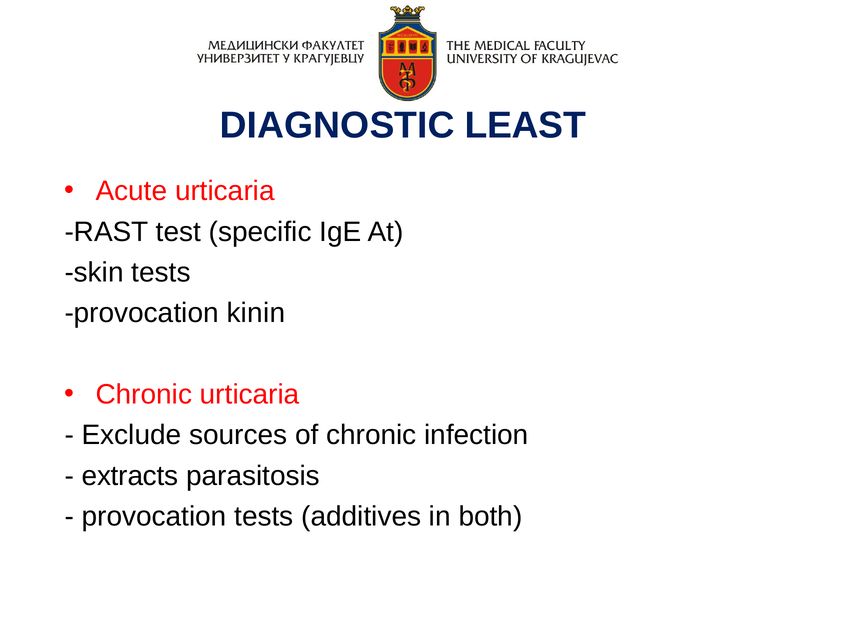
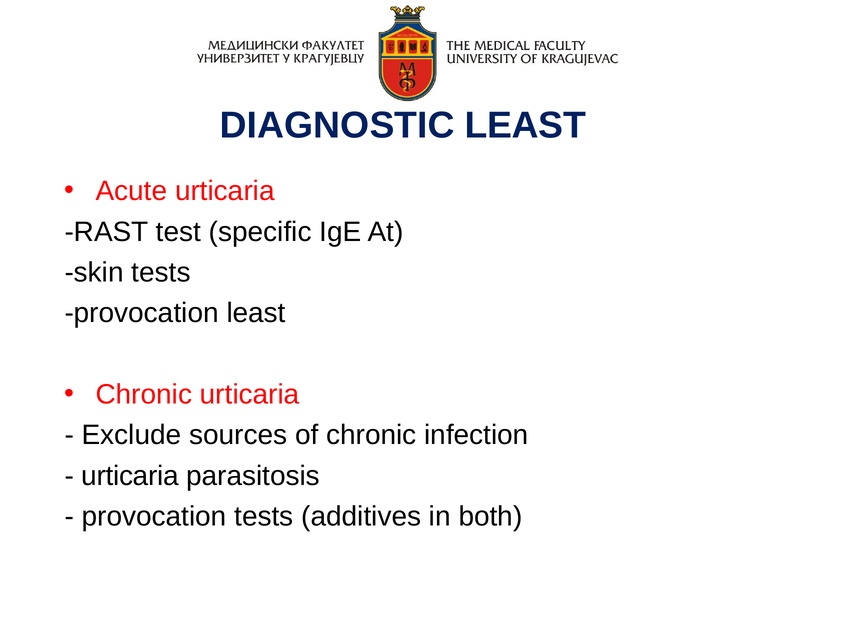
provocation kinin: kinin -> least (256, 313)
extracts: extracts -> urticaria (130, 476)
